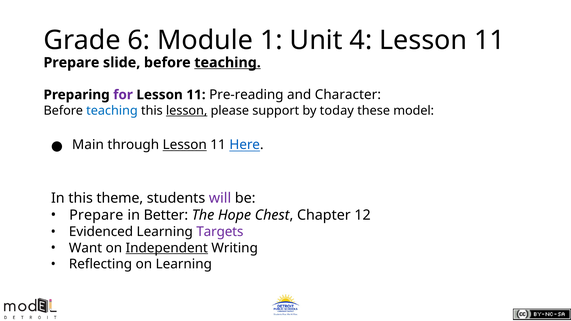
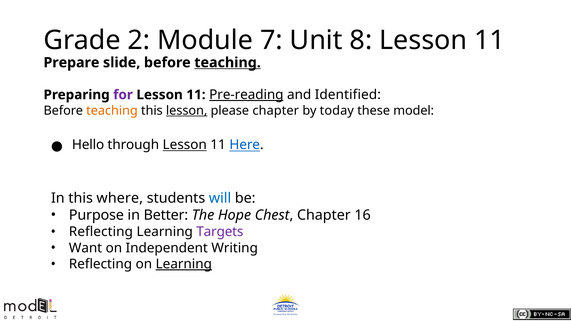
6: 6 -> 2 (139, 40)
1: 1 -> 7 (271, 40)
4: 4 -> 8 (361, 40)
Pre-reading underline: none -> present (246, 95)
Character: Character -> Identified (348, 95)
teaching colour: blue -> orange (112, 111)
please support: support -> chapter (276, 111)
Main: Main -> Hello (88, 145)
theme: theme -> where (120, 198)
will colour: purple -> blue (220, 198)
Prepare: Prepare -> Purpose (96, 215)
12: 12 -> 16 (363, 215)
Evidenced: Evidenced -> Reflecting (101, 232)
Independent underline: present -> none (167, 248)
Learning underline: none -> present (184, 264)
